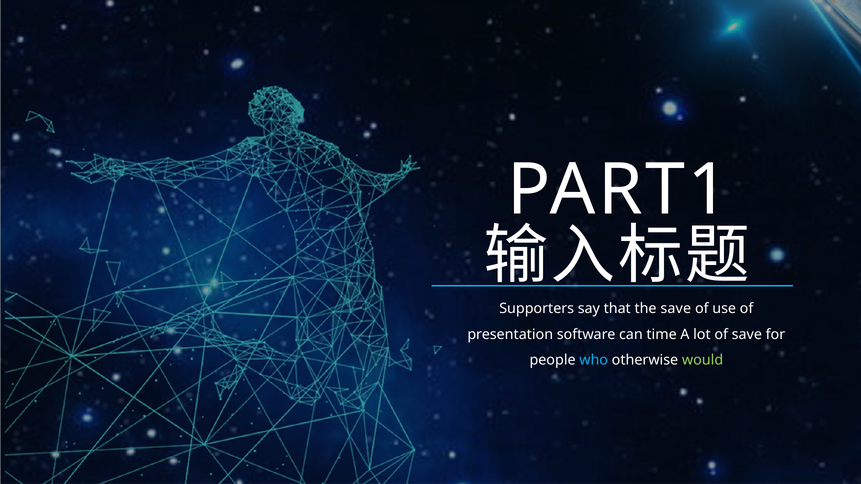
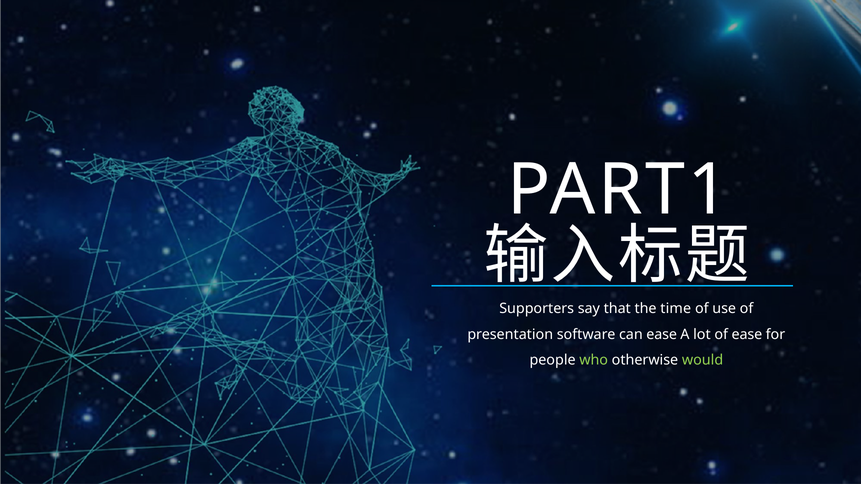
the save: save -> time (676, 309)
can time: time -> ease (662, 335)
of save: save -> ease (747, 335)
who colour: light blue -> light green (594, 360)
